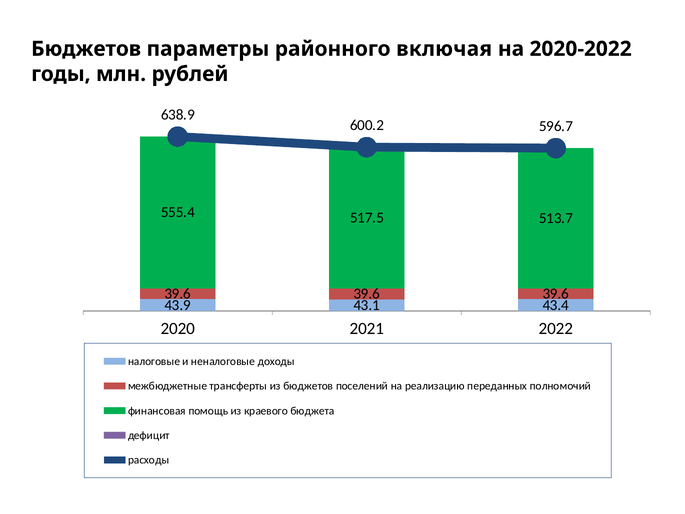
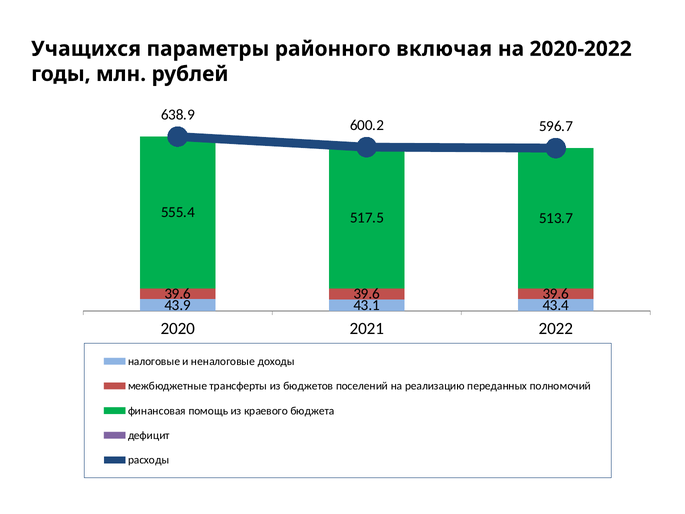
Бюджетов: Бюджетов -> Учащихся (86, 49)
